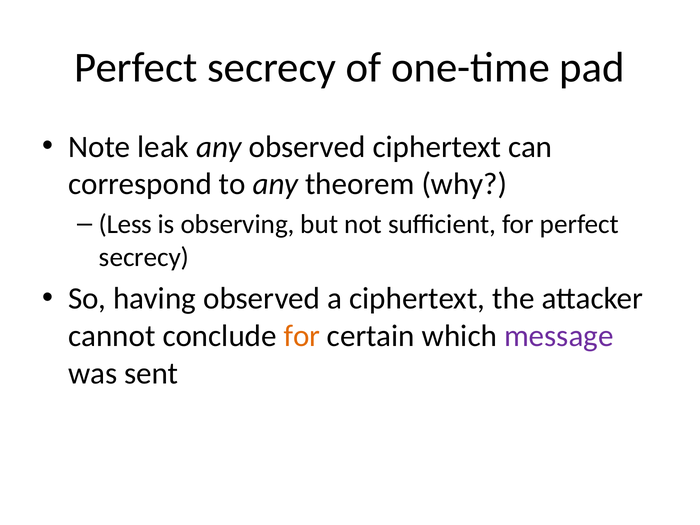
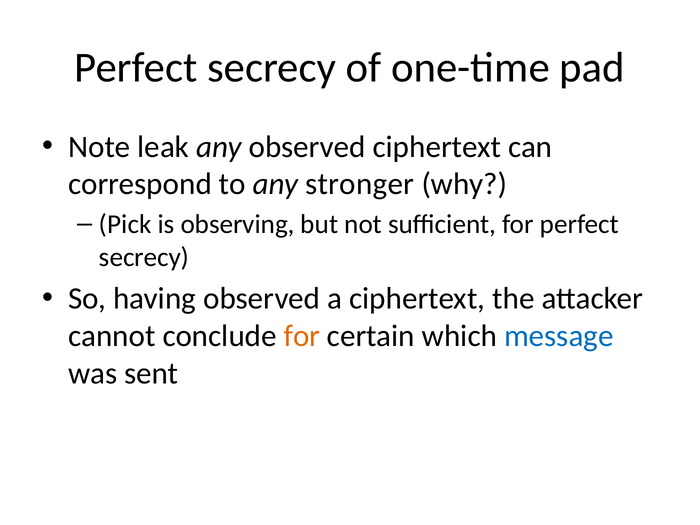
theorem: theorem -> stronger (360, 184)
Less: Less -> Pick (125, 224)
message colour: purple -> blue (559, 336)
